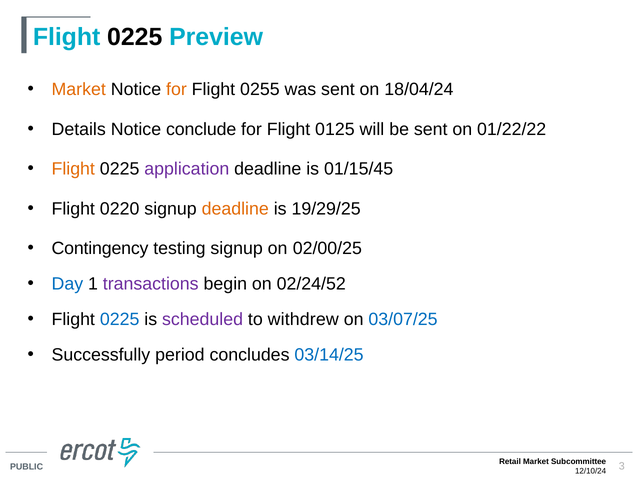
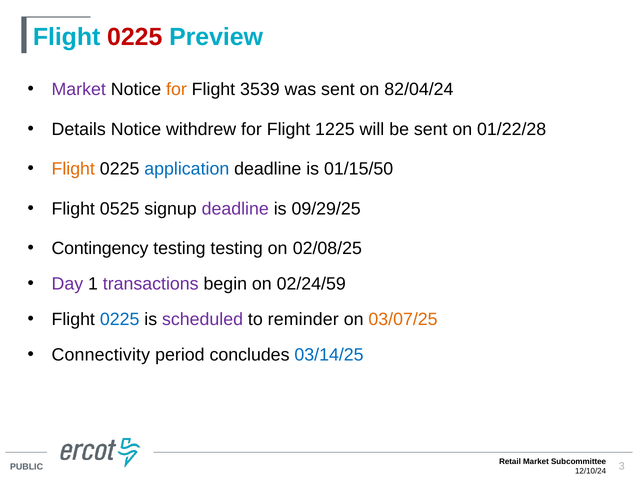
0225 colour: black -> red (135, 37)
Market colour: orange -> purple (79, 90)
0255: 0255 -> 3539 (260, 90)
18/04/24: 18/04/24 -> 82/04/24 (419, 90)
conclude: conclude -> withdrew (201, 129)
0125: 0125 -> 1225 (335, 129)
01/22/22: 01/22/22 -> 01/22/28 (512, 129)
application colour: purple -> blue (187, 169)
01/15/45: 01/15/45 -> 01/15/50 (359, 169)
0220: 0220 -> 0525 (120, 209)
deadline colour: orange -> purple (235, 209)
19/29/25: 19/29/25 -> 09/29/25 (326, 209)
testing signup: signup -> testing (237, 249)
02/00/25: 02/00/25 -> 02/08/25 (327, 249)
Day colour: blue -> purple (67, 284)
02/24/52: 02/24/52 -> 02/24/59 (311, 284)
withdrew: withdrew -> reminder (303, 320)
03/07/25 colour: blue -> orange (403, 320)
Successfully: Successfully -> Connectivity (101, 355)
